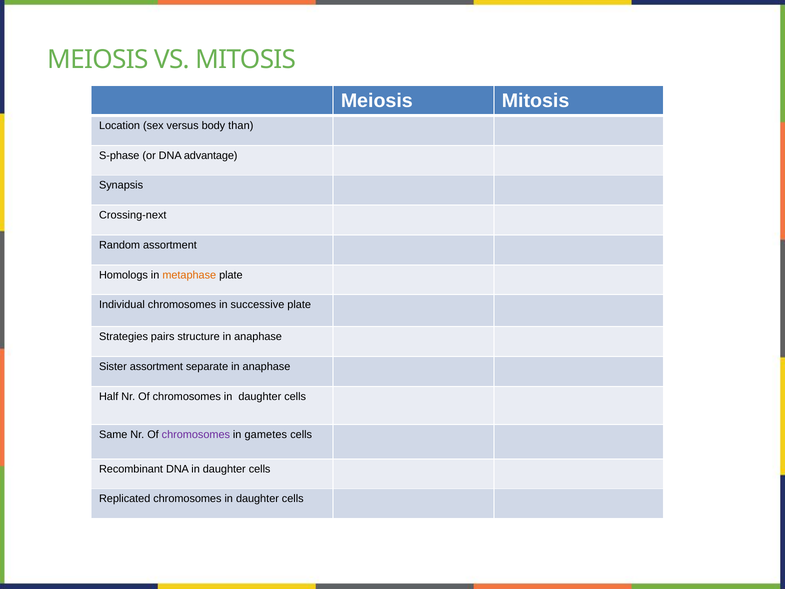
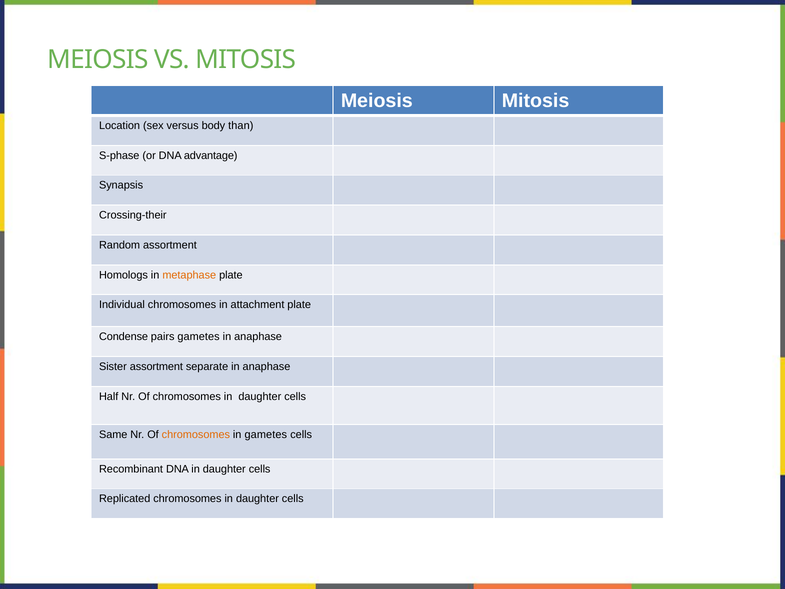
Crossing-next: Crossing-next -> Crossing-their (133, 215)
successive: successive -> attachment (257, 305)
Strategies: Strategies -> Condense (124, 337)
pairs structure: structure -> gametes (199, 337)
chromosomes colour: purple -> orange (196, 434)
